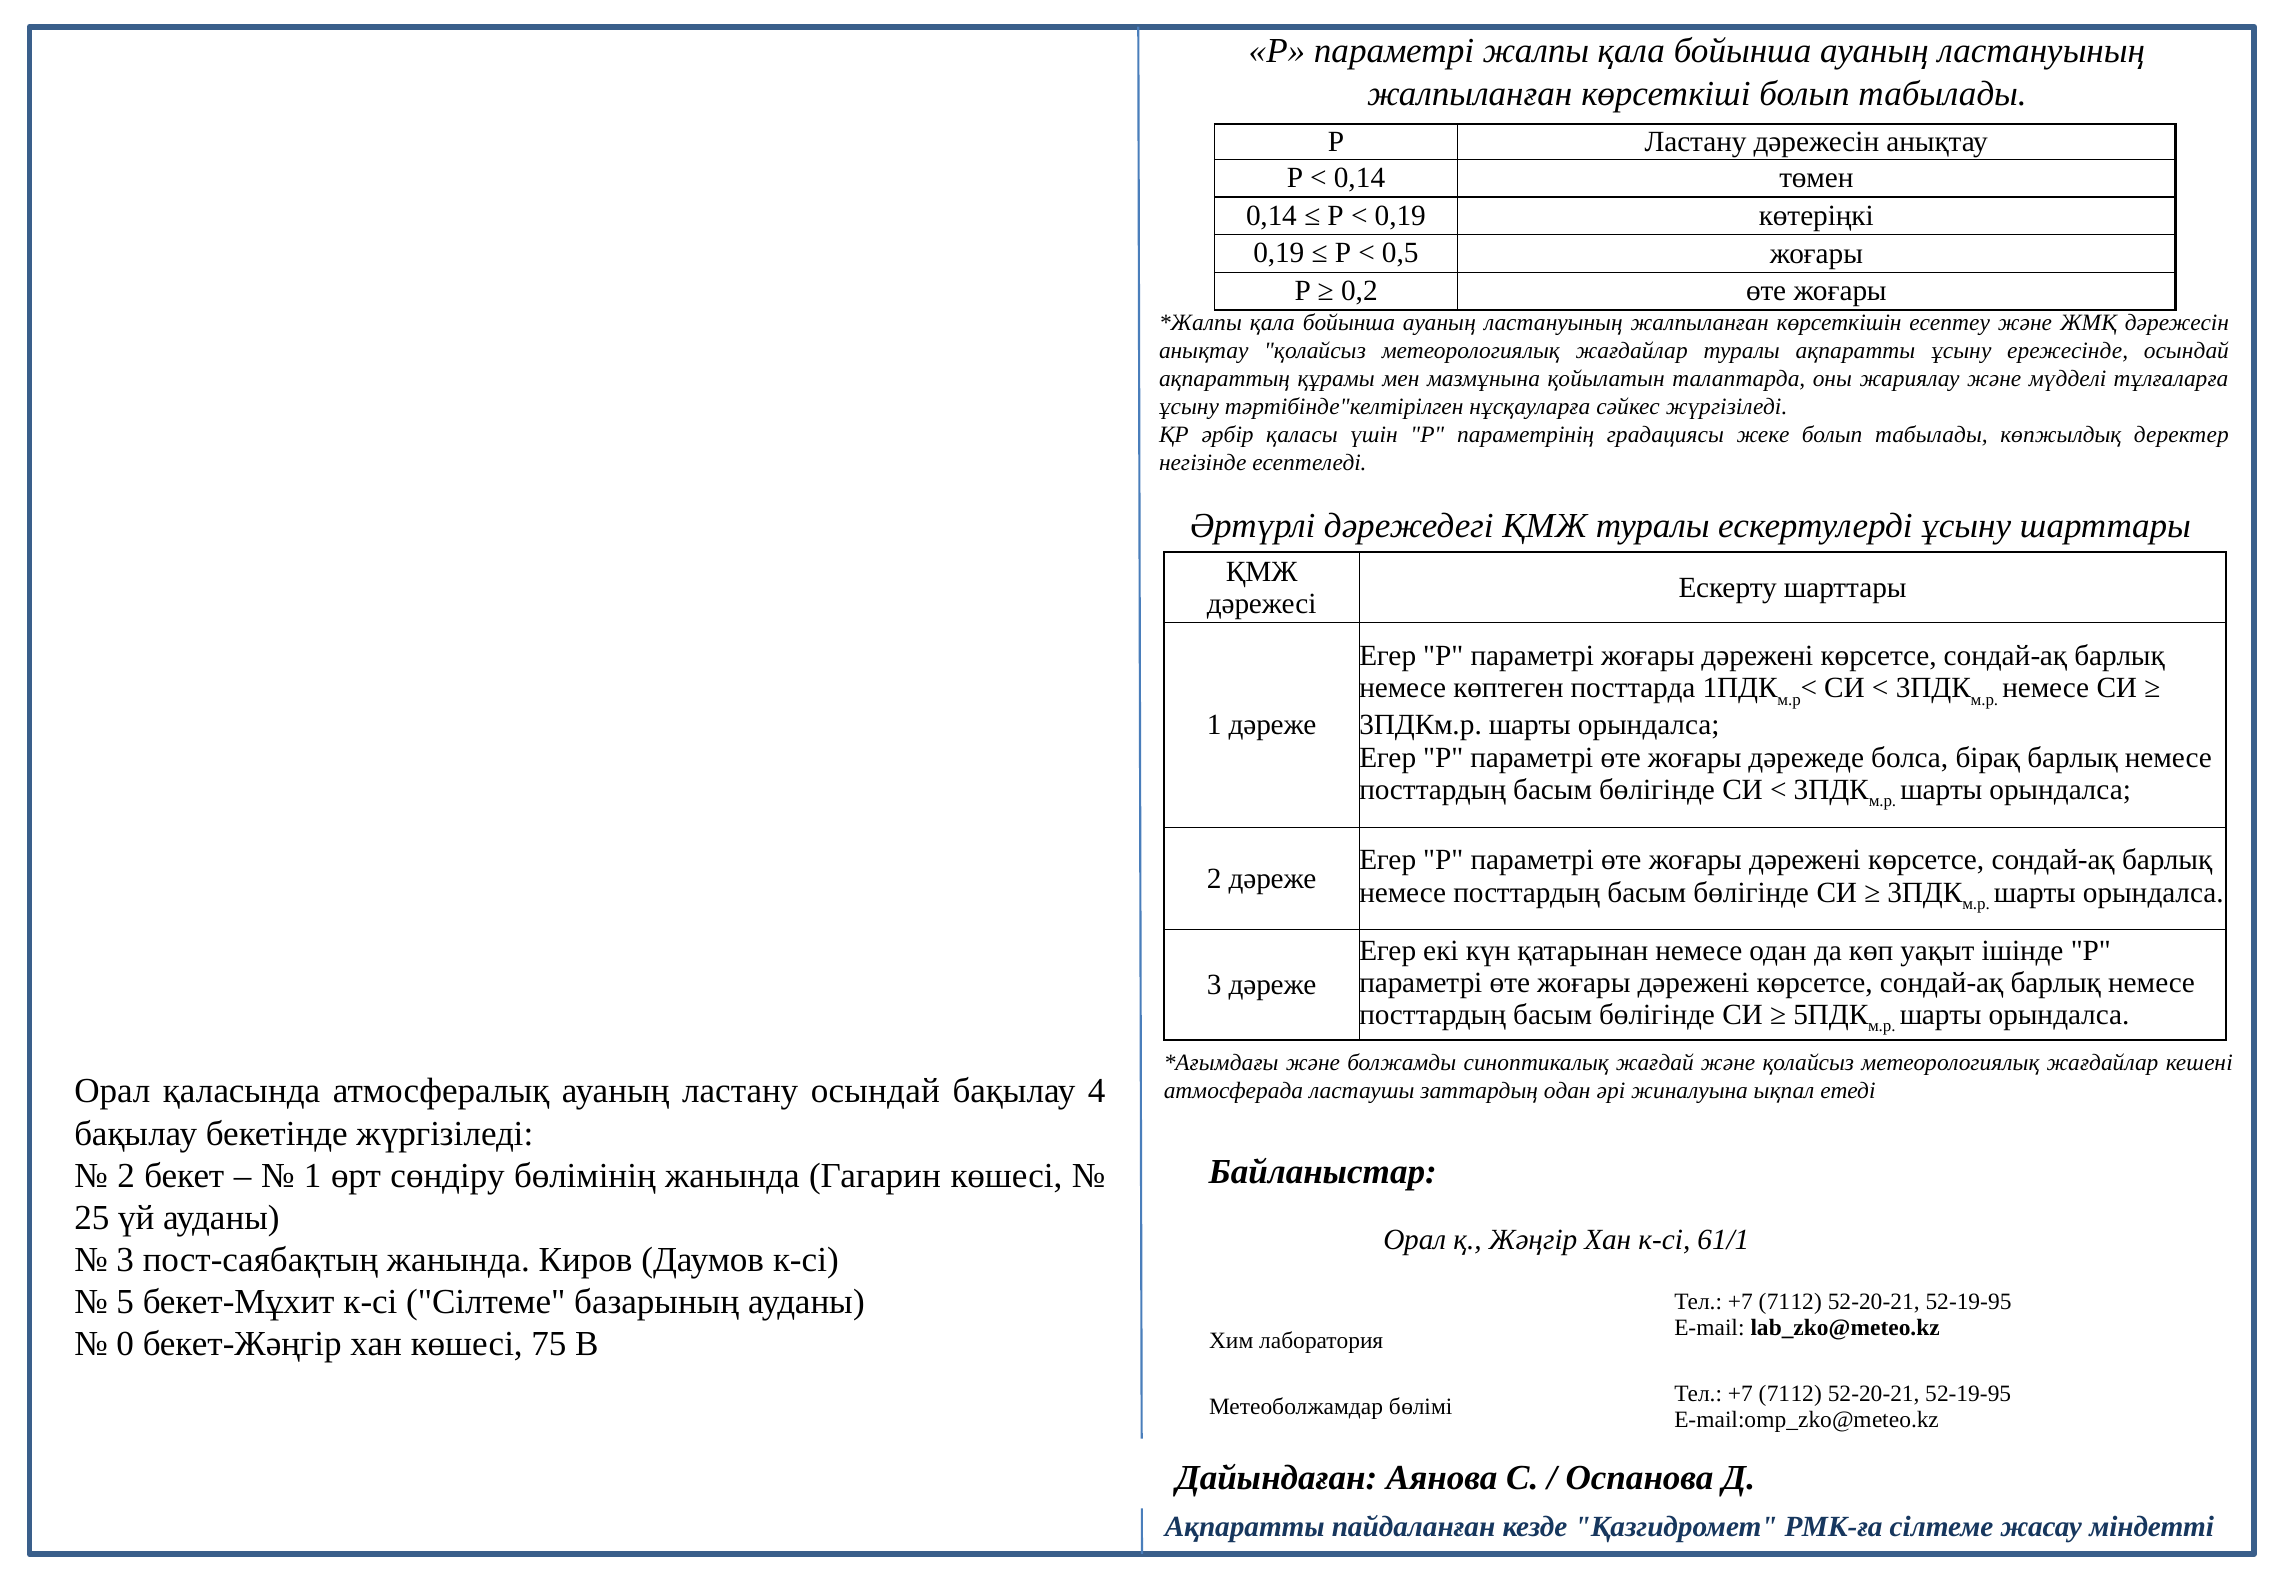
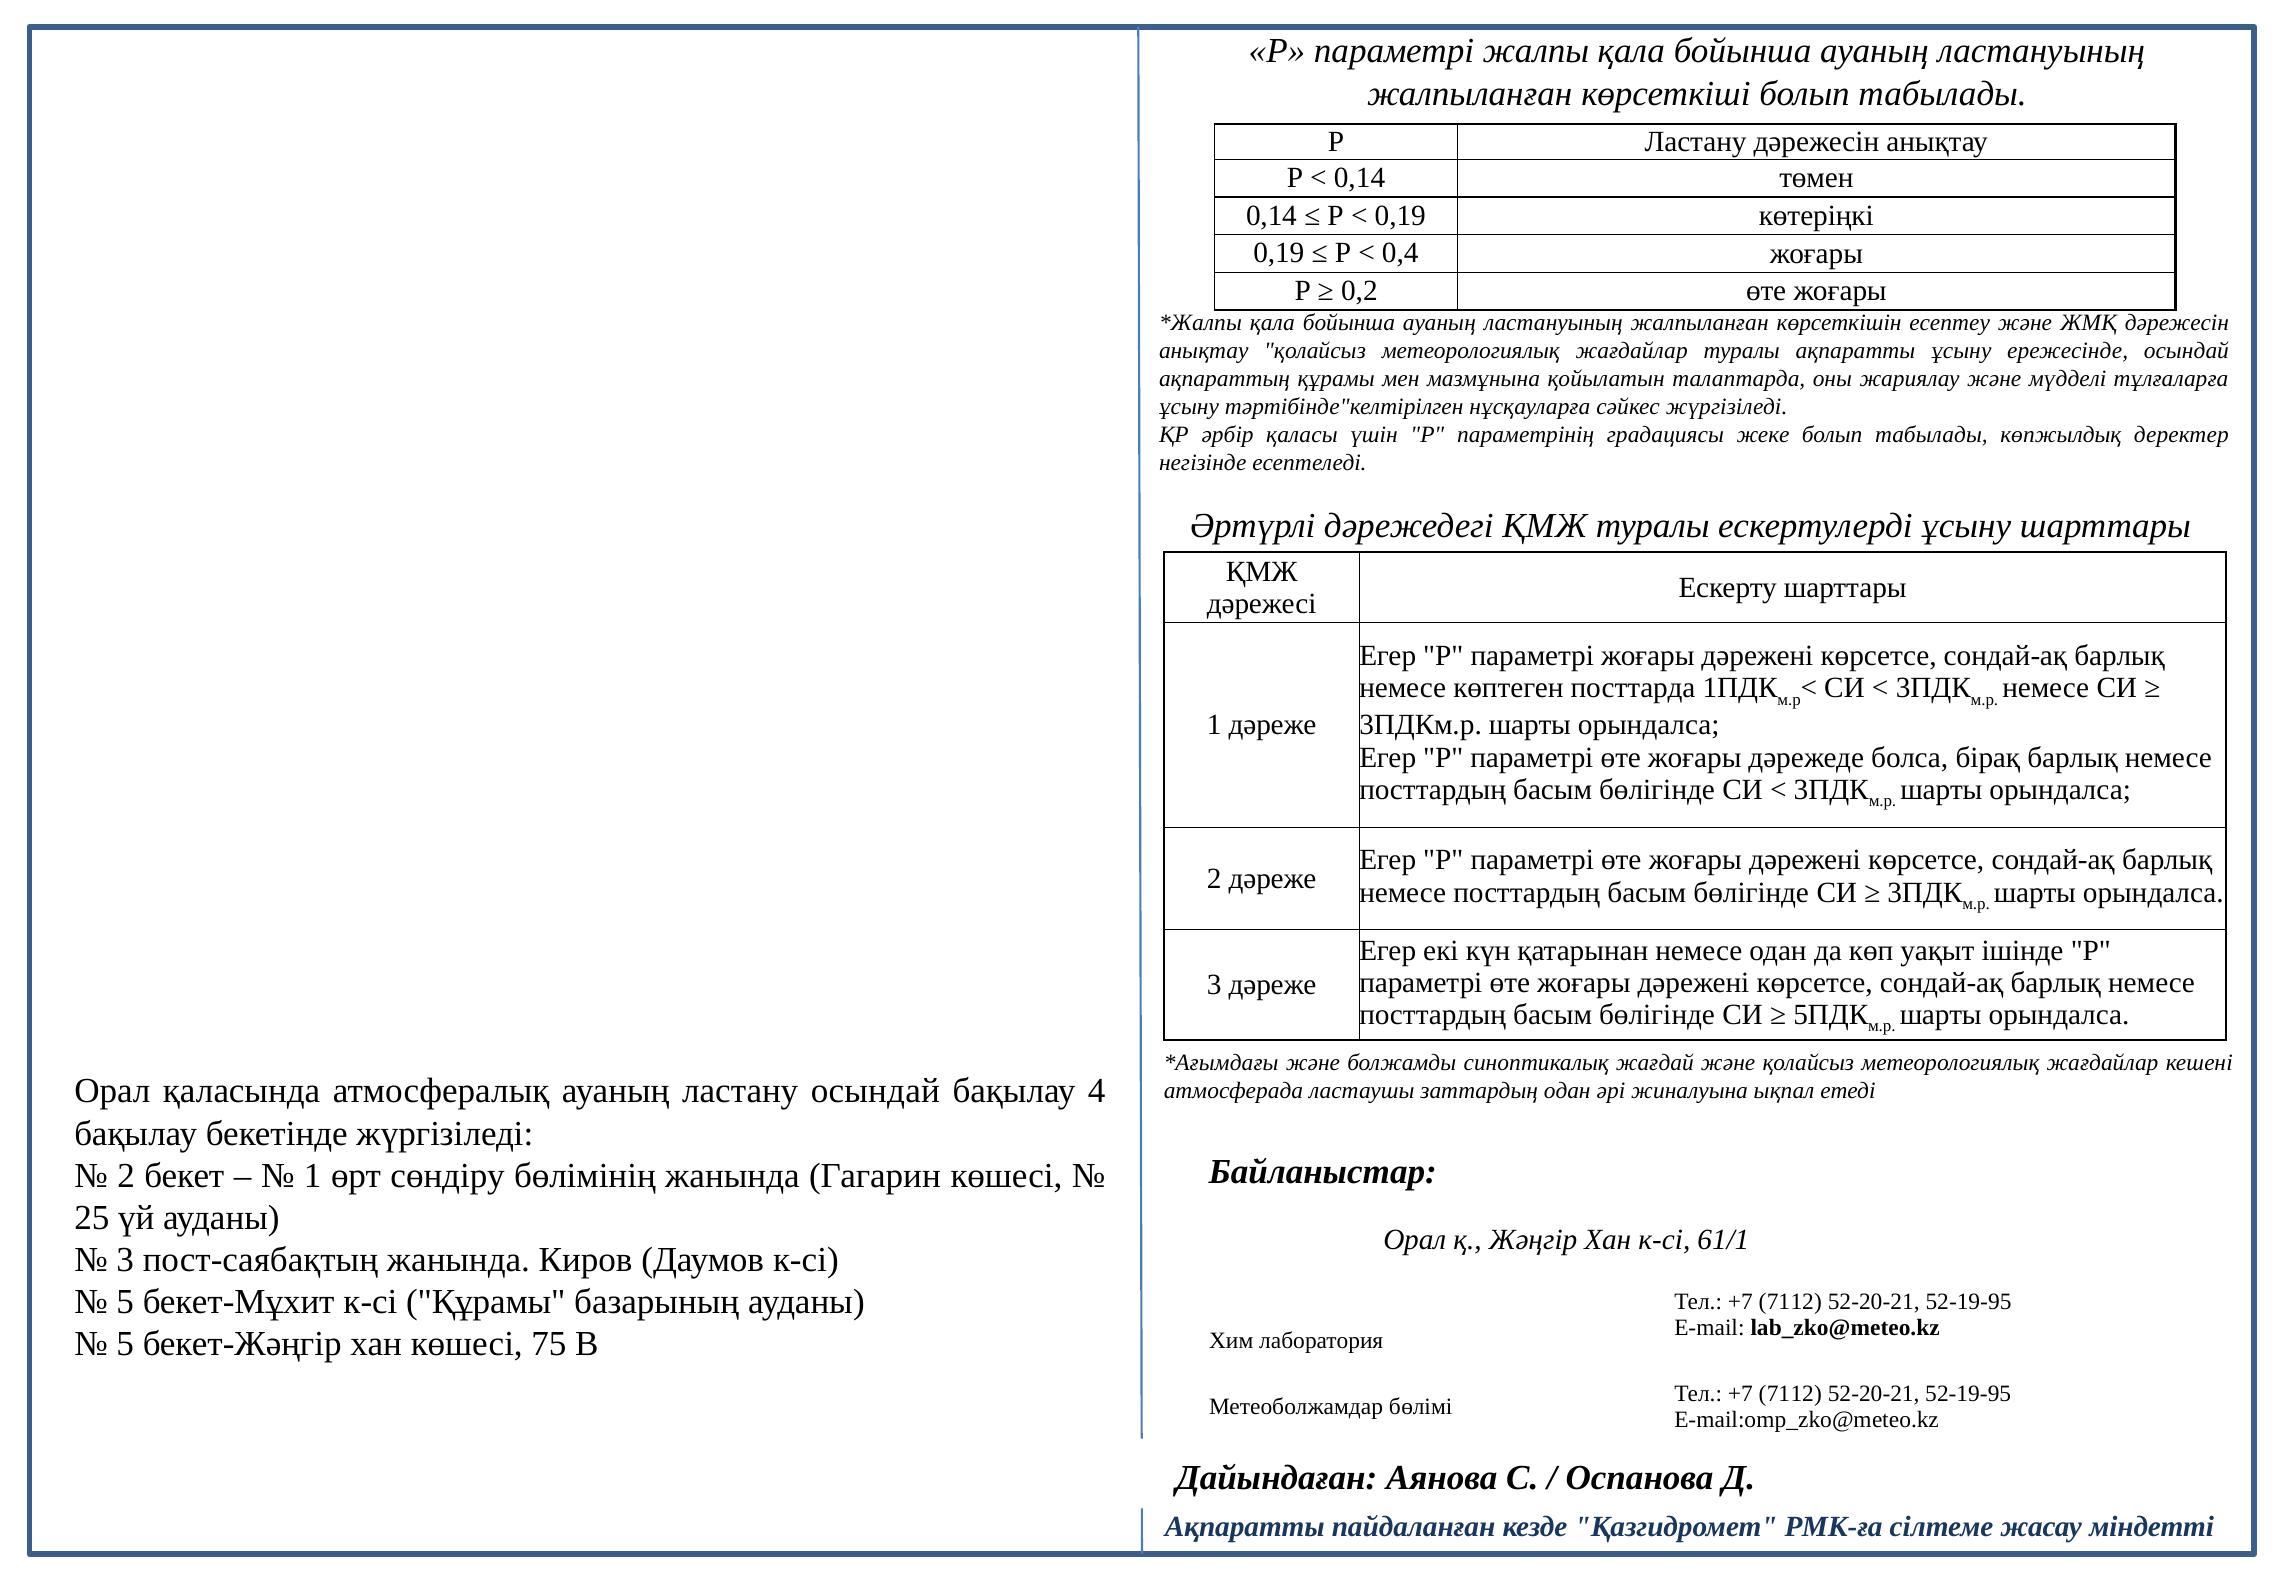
0,5: 0,5 -> 0,4 (1400, 253)
к-сі Сілтеме: Сілтеме -> Құрамы (486, 1302)
0: 0 -> 5 (125, 1345)
